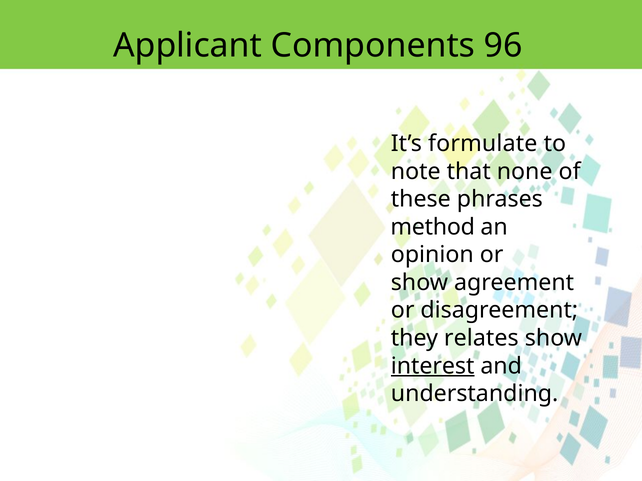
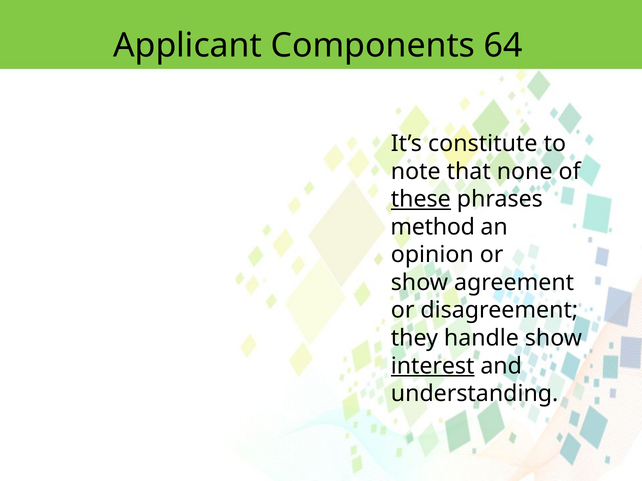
96: 96 -> 64 (503, 46)
formulate: formulate -> constitute (483, 144)
these underline: none -> present (421, 199)
relates: relates -> handle (481, 338)
